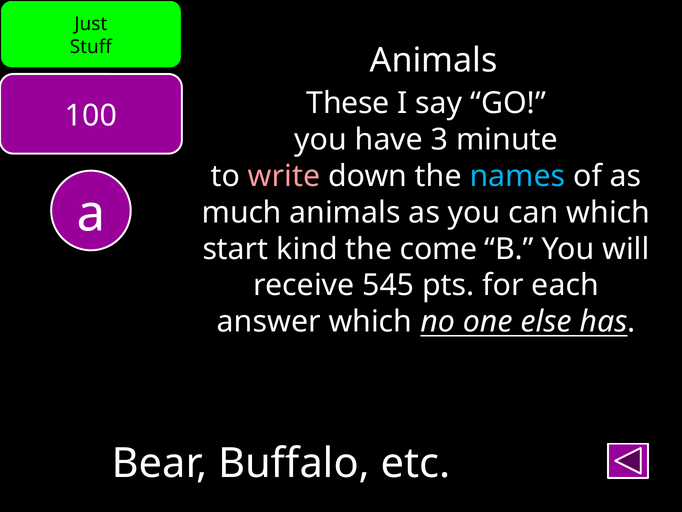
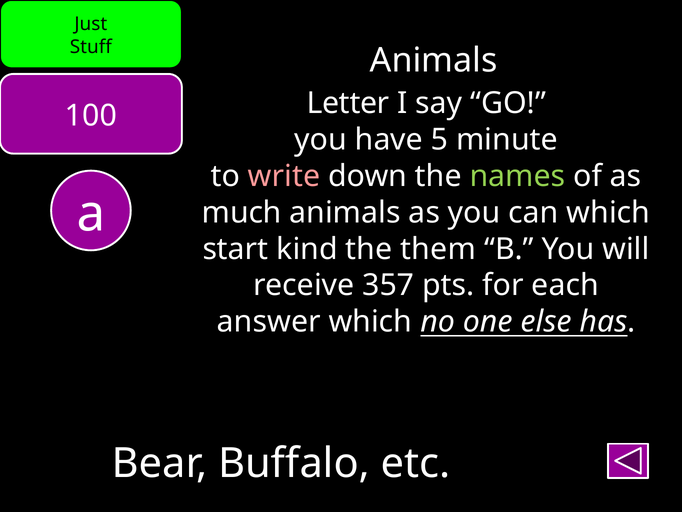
These: These -> Letter (348, 103)
3: 3 -> 5 (440, 140)
names colour: light blue -> light green (518, 176)
come: come -> them (438, 249)
545: 545 -> 357 (388, 285)
